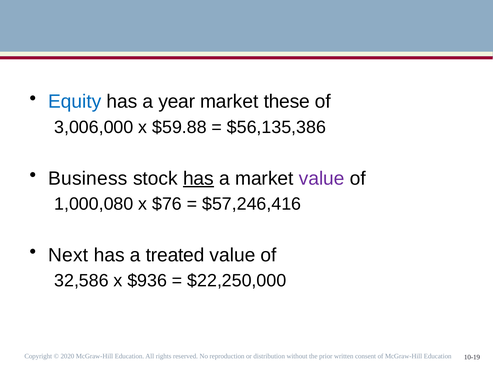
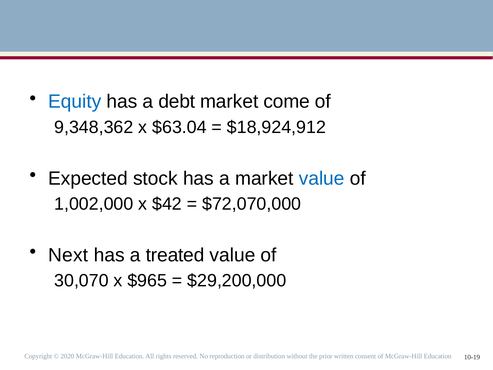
year: year -> debt (177, 102)
these: these -> come (287, 102)
3,006,000: 3,006,000 -> 9,348,362 (94, 127)
$59.88: $59.88 -> $63.04 (179, 127)
$56,135,386: $56,135,386 -> $18,924,912 (276, 127)
Business: Business -> Expected (88, 178)
has underline: present -> none (198, 178)
value colour: purple -> blue (322, 178)
1,000,080: 1,000,080 -> 1,002,000 (94, 204)
$76: $76 -> $42 (167, 204)
$57,246,416: $57,246,416 -> $72,070,000 (252, 204)
32,586: 32,586 -> 30,070 (81, 281)
$936: $936 -> $965 (147, 281)
$22,250,000: $22,250,000 -> $29,200,000 (237, 281)
